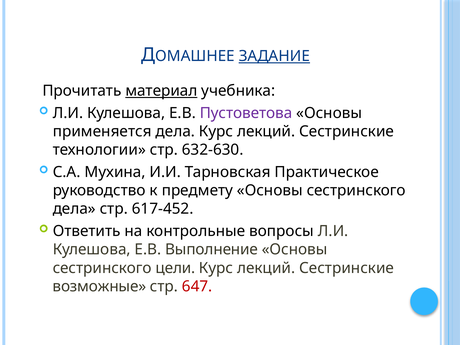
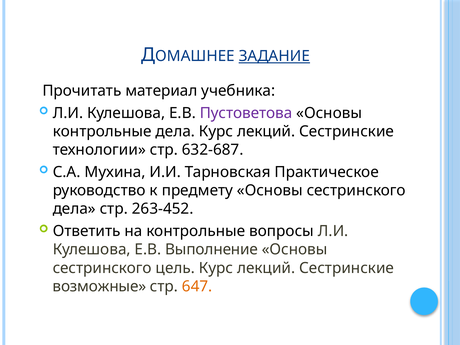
материал underline: present -> none (161, 91)
применяется: применяется -> контрольные (102, 131)
632-630: 632-630 -> 632-687 (213, 150)
617-452: 617-452 -> 263-452 (163, 209)
цели: цели -> цель (175, 268)
647 colour: red -> orange (197, 286)
